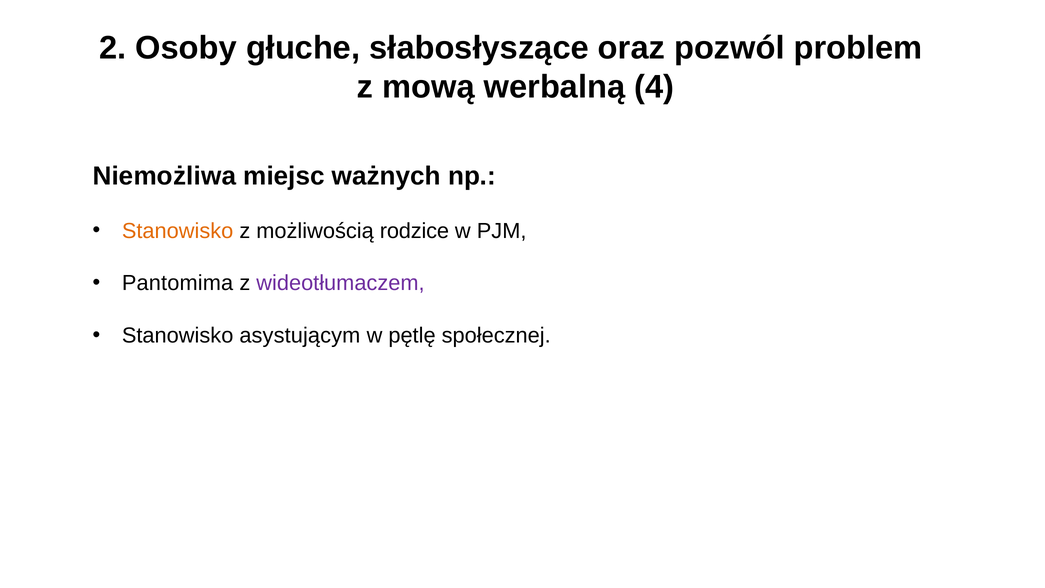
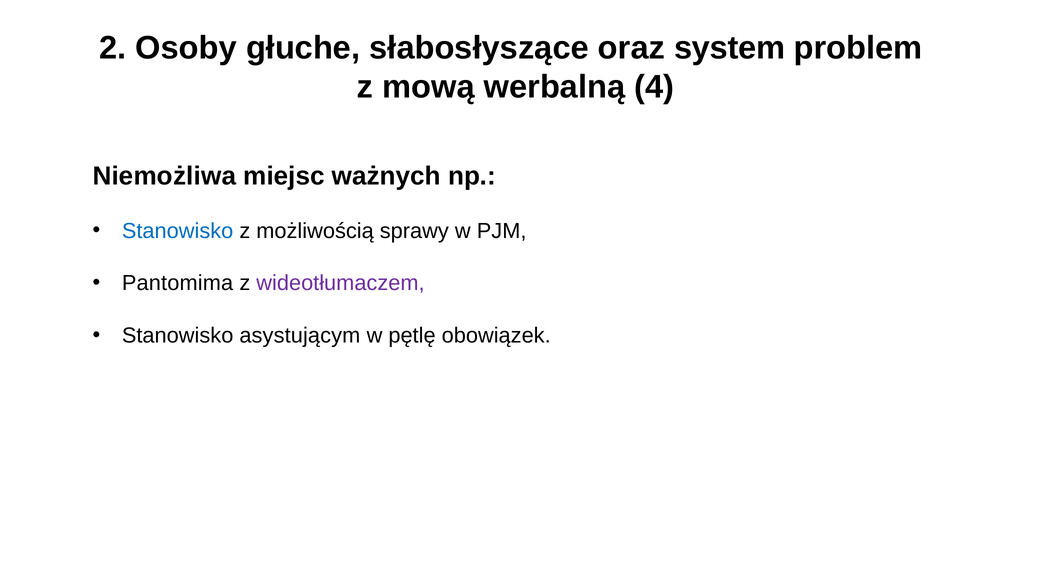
pozwól: pozwól -> system (730, 48)
Stanowisko colour: orange -> blue (178, 231)
rodzice: rodzice -> sprawy (414, 231)
społecznej: społecznej -> obowiązek (496, 335)
